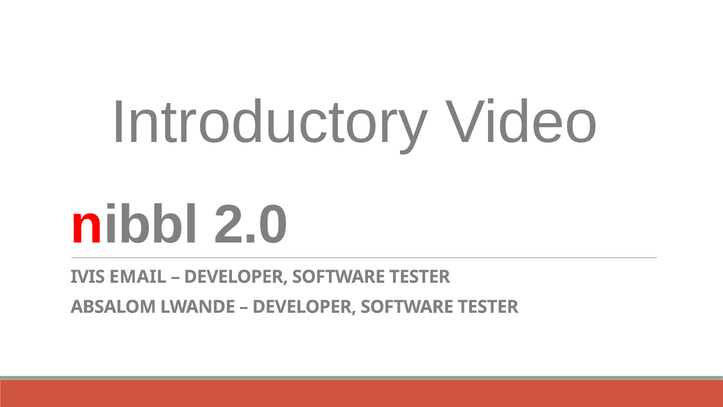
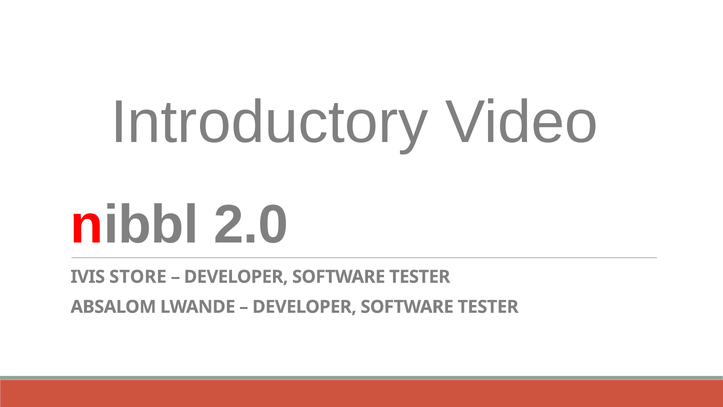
EMAIL: EMAIL -> STORE (138, 277)
